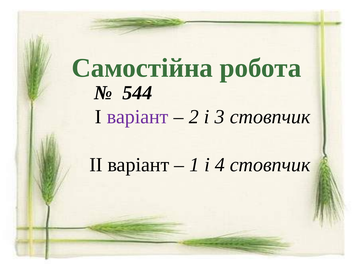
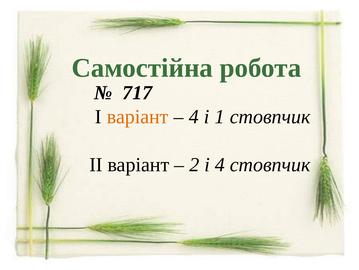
544: 544 -> 717 (137, 93)
варіант colour: purple -> orange (138, 116)
2: 2 -> 4 (194, 116)
3: 3 -> 1 (220, 116)
1: 1 -> 2 (194, 164)
